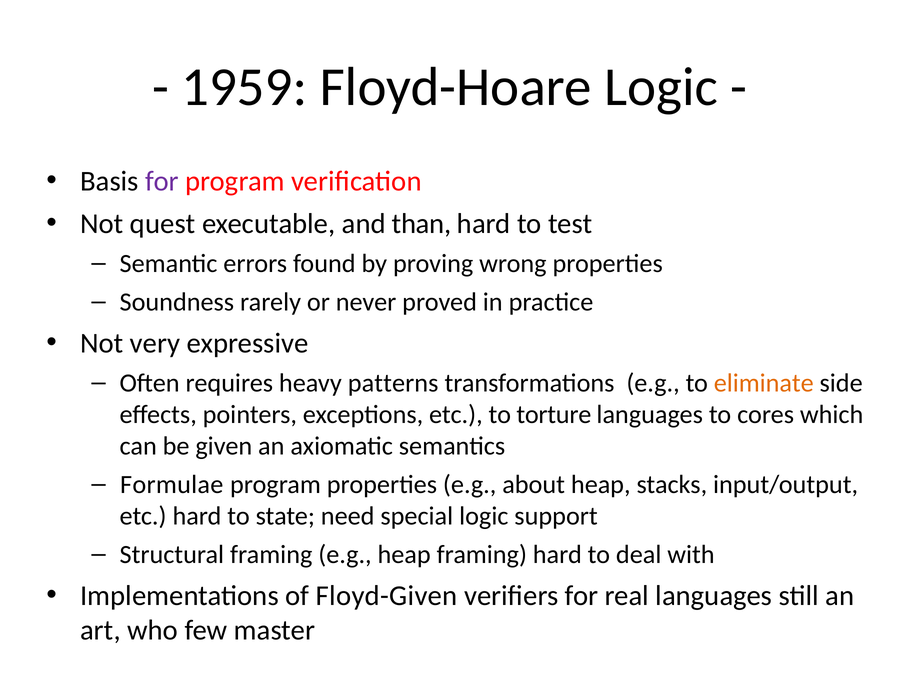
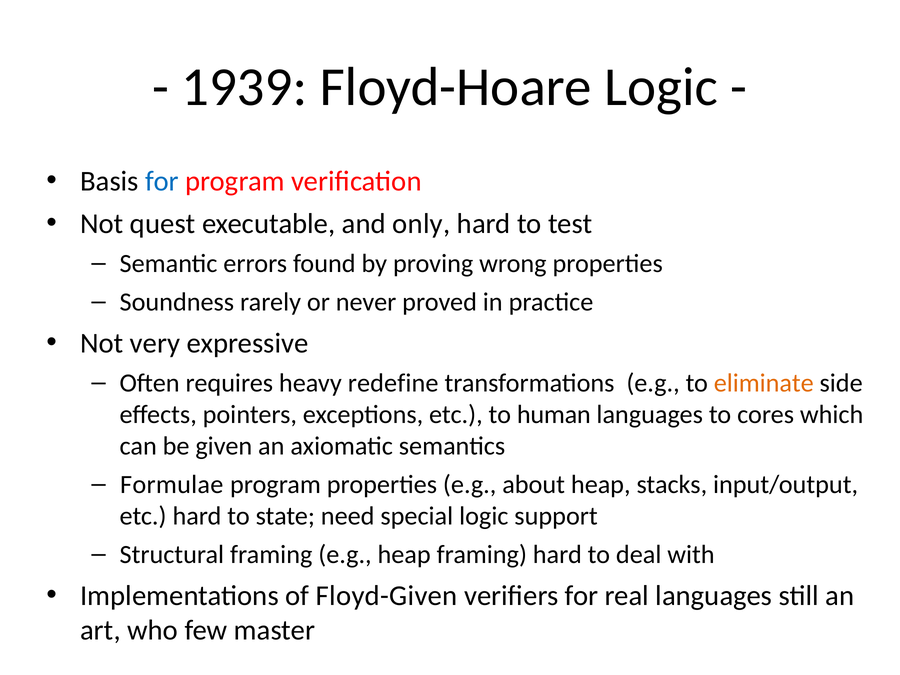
1959: 1959 -> 1939 (244, 87)
for colour: purple -> blue (162, 181)
than: than -> only (421, 224)
patterns: patterns -> redefine (393, 383)
torture: torture -> human (554, 415)
